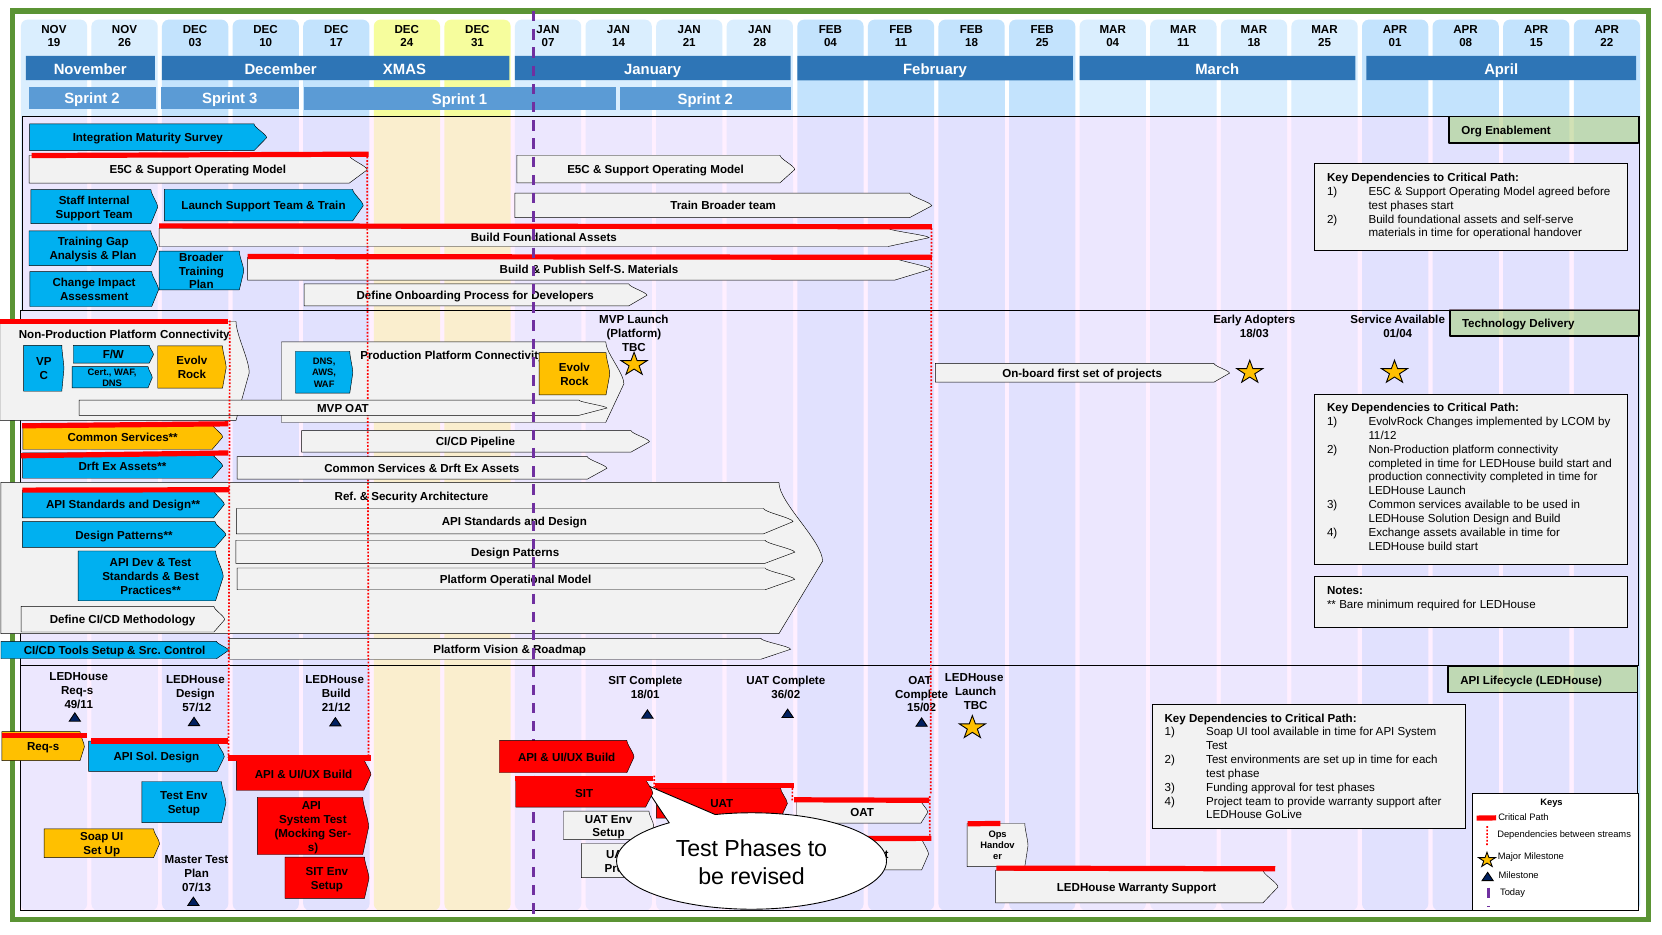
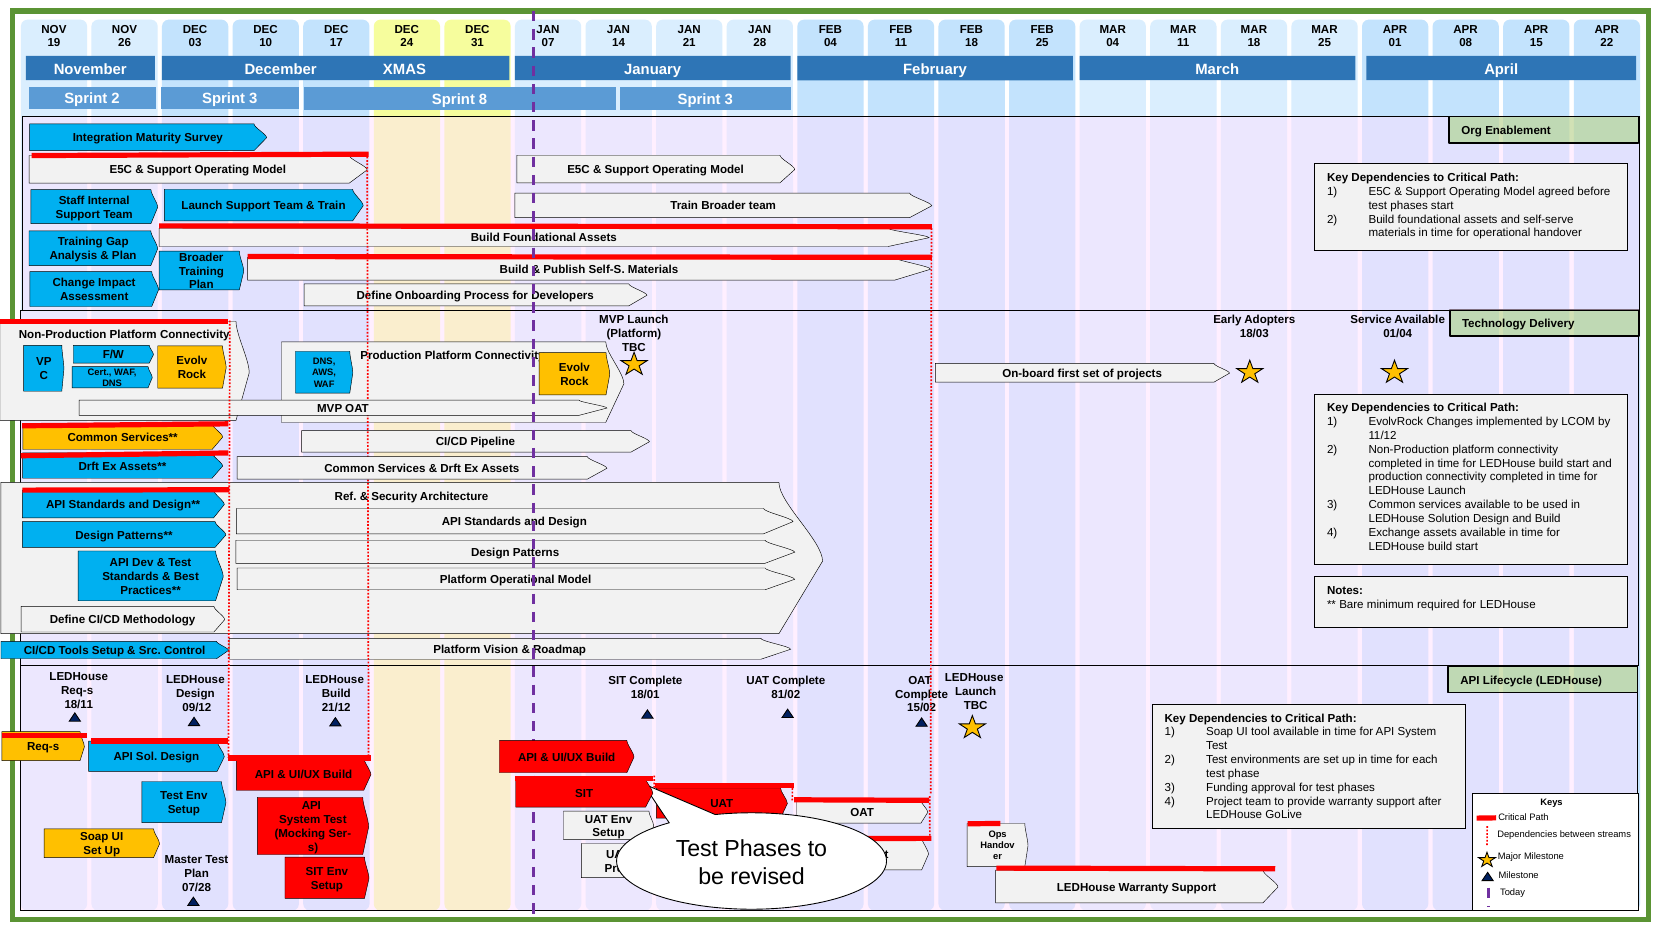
Sprint 1: 1 -> 8 (483, 100)
2: 2 -> 3 (729, 100)
36/02: 36/02 -> 81/02 (786, 695)
49/11: 49/11 -> 18/11 (79, 704)
57/12: 57/12 -> 09/12 (197, 707)
07/13: 07/13 -> 07/28 (197, 888)
